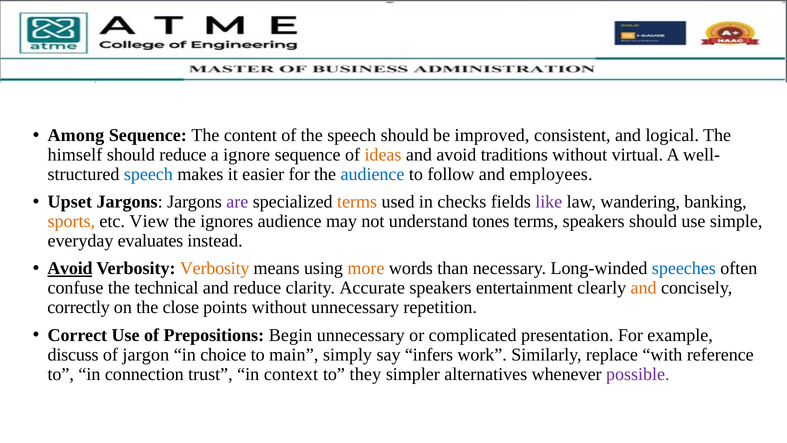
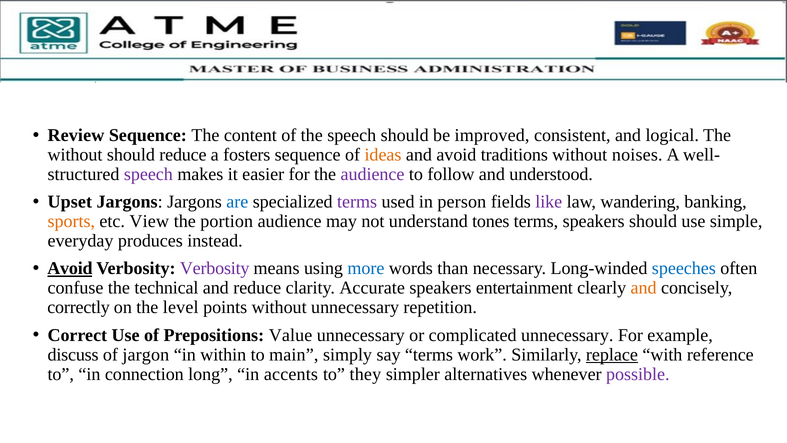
Among: Among -> Review (76, 135)
himself: himself -> without (75, 155)
ignore: ignore -> fosters (247, 155)
virtual: virtual -> noises (637, 155)
speech colour: blue -> purple (148, 174)
audience colour: blue -> purple (373, 174)
employees: employees -> understood (551, 174)
are colour: purple -> blue (237, 202)
terms colour: orange -> purple (357, 202)
checks: checks -> person (462, 202)
ignores: ignores -> portion (227, 221)
evaluates: evaluates -> produces (150, 241)
Verbosity colour: orange -> purple (215, 268)
more colour: orange -> blue (366, 268)
close: close -> level (181, 307)
Begin: Begin -> Value (291, 335)
complicated presentation: presentation -> unnecessary (567, 335)
choice: choice -> within (223, 354)
say infers: infers -> terms (429, 354)
replace underline: none -> present (612, 354)
trust: trust -> long (210, 374)
context: context -> accents (291, 374)
